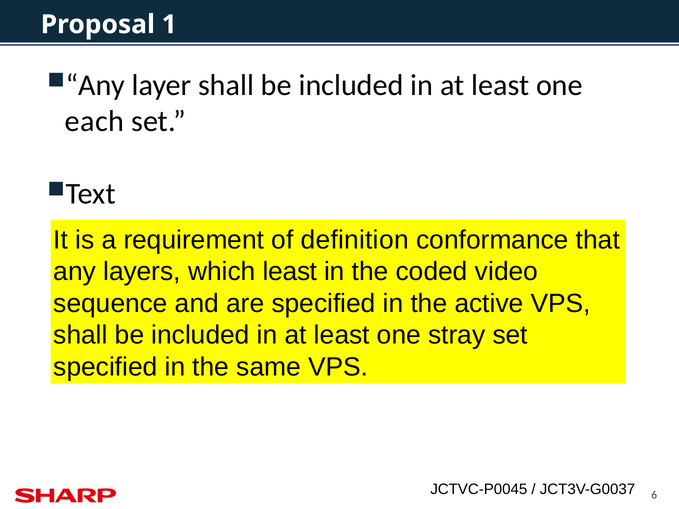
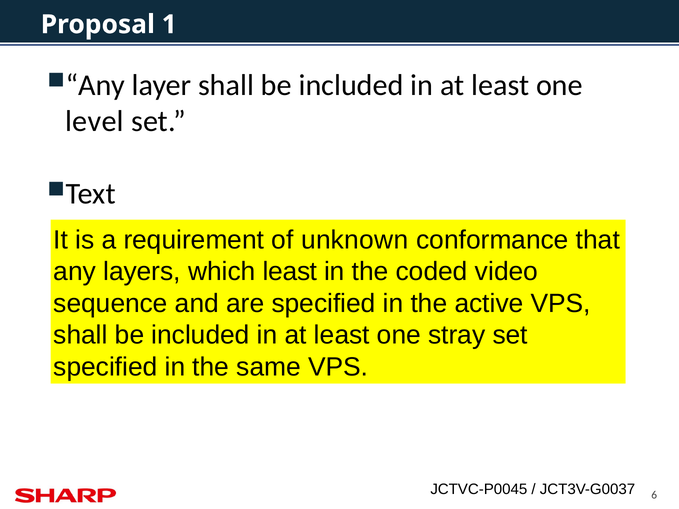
each: each -> level (94, 122)
definition: definition -> unknown (355, 240)
